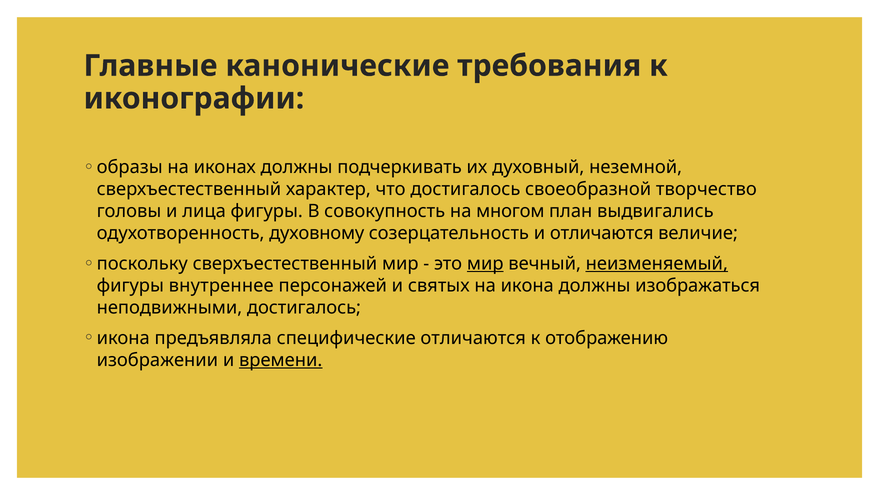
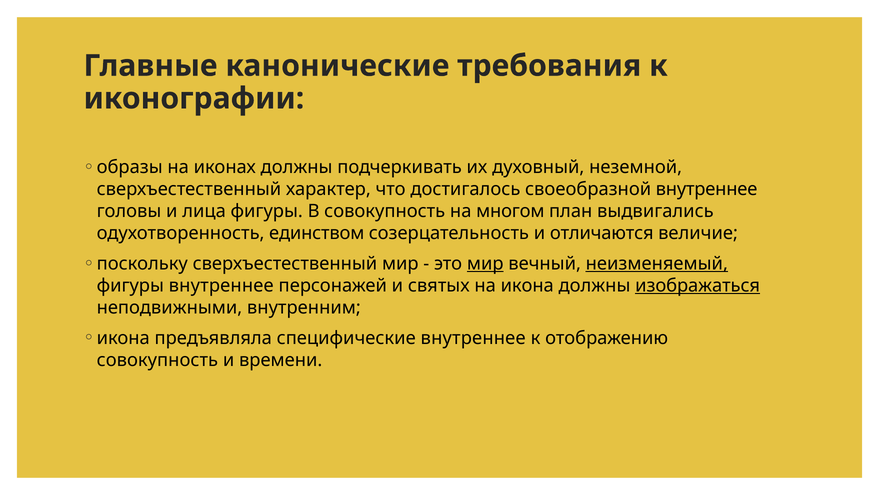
своеобразной творчество: творчество -> внутреннее (707, 189)
духовному: духовному -> единством (317, 233)
изображаться underline: none -> present (698, 285)
неподвижными достигалось: достигалось -> внутренним (304, 307)
специфические отличаются: отличаются -> внутреннее (473, 338)
изображении: изображении -> совокупность (157, 360)
времени underline: present -> none (281, 360)
